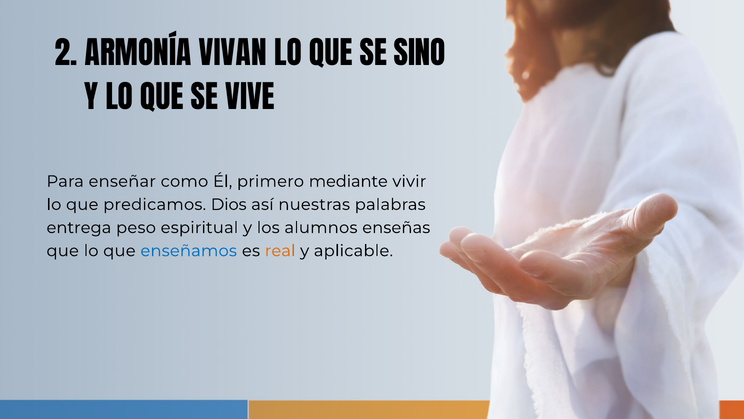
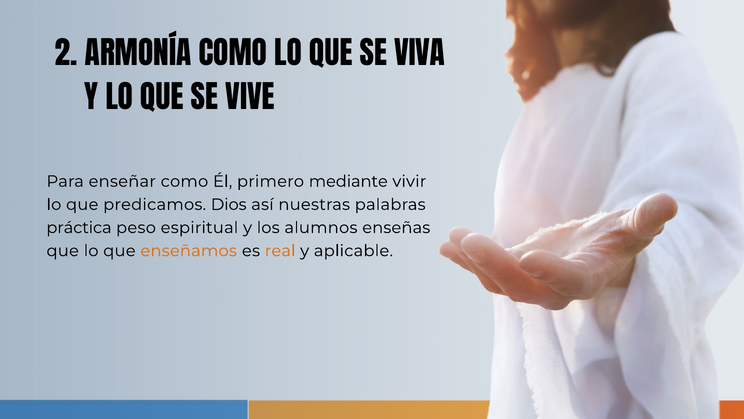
ARMONÍA VIVAN: VIVAN -> COMO (233, 55)
SINO: SINO -> VIVA (420, 55)
entrega: entrega -> práctica (79, 227)
enseñamos colour: blue -> orange (189, 251)
